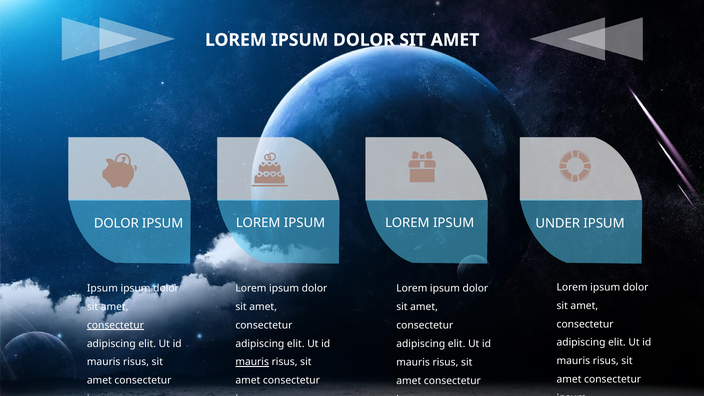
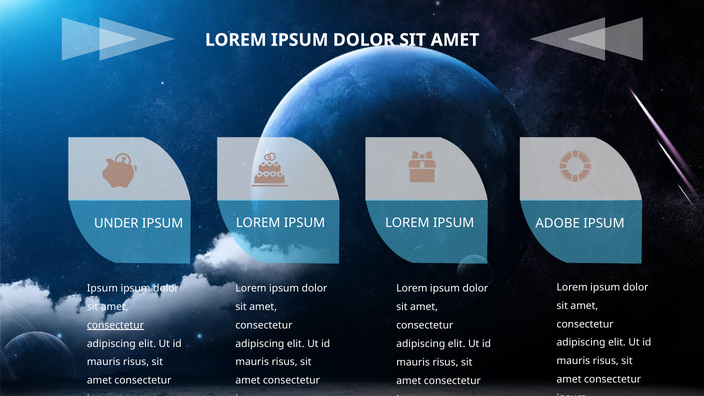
DOLOR: DOLOR -> UNDER (116, 223)
UNDER: UNDER -> ADOBE (558, 223)
mauris underline: present -> none (252, 362)
